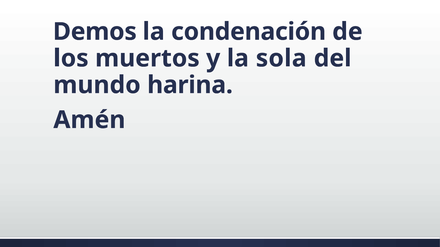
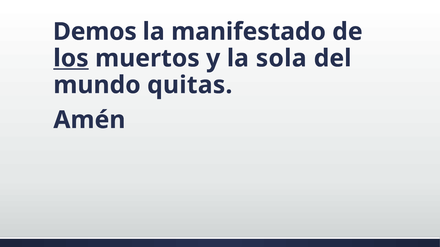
condenación: condenación -> manifestado (249, 32)
los underline: none -> present (71, 58)
harina: harina -> quitas (190, 85)
